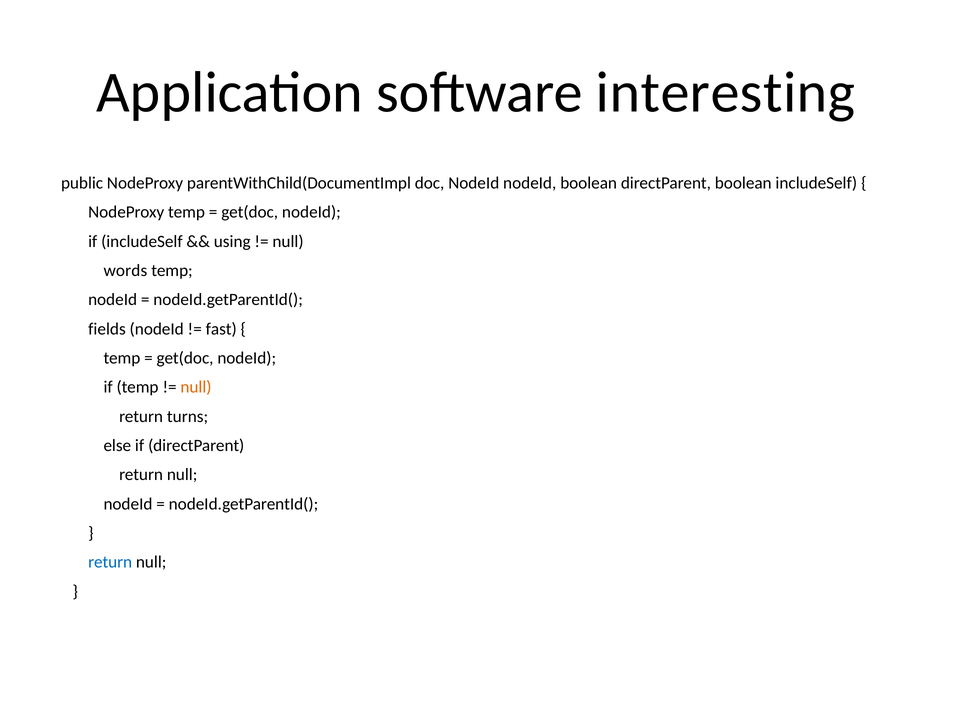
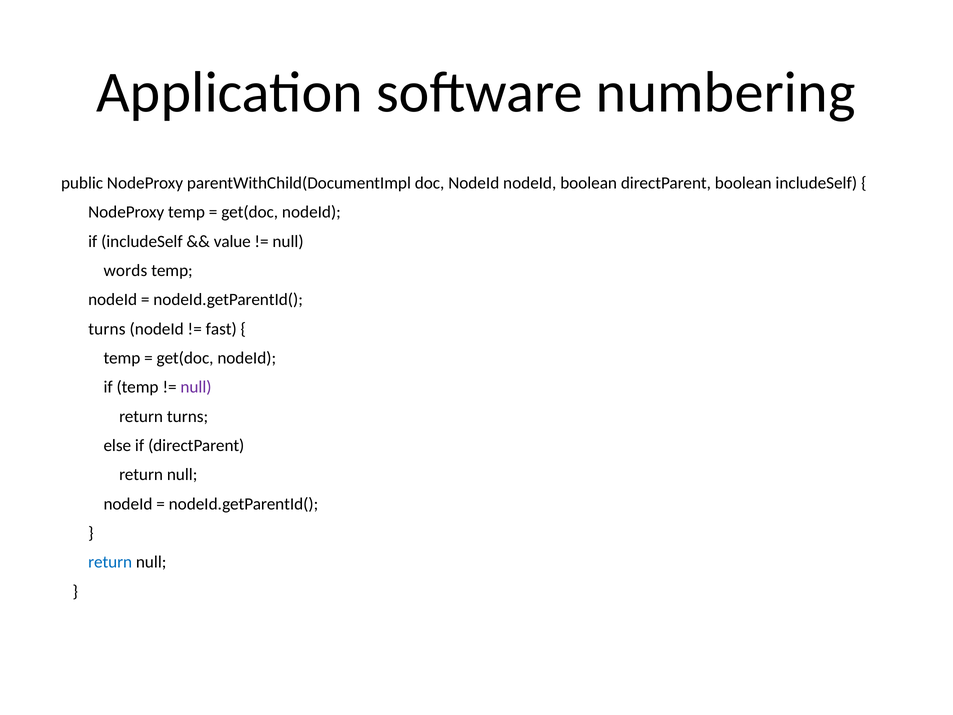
interesting: interesting -> numbering (726, 92)
using: using -> value (232, 241)
fields: fields -> turns (107, 329)
null colour: orange -> purple (196, 387)
